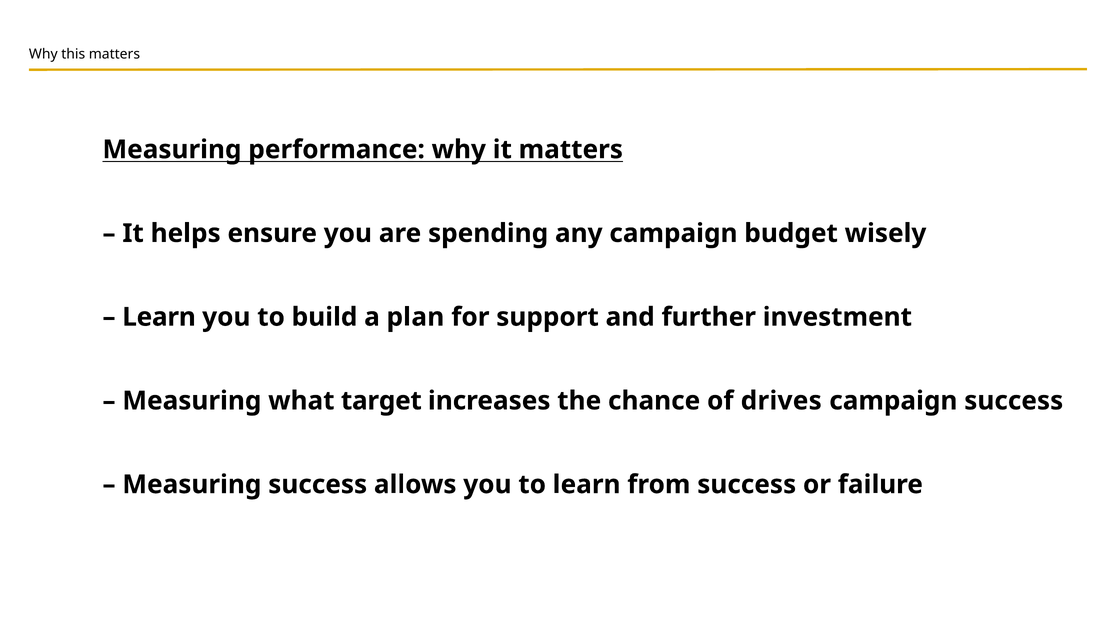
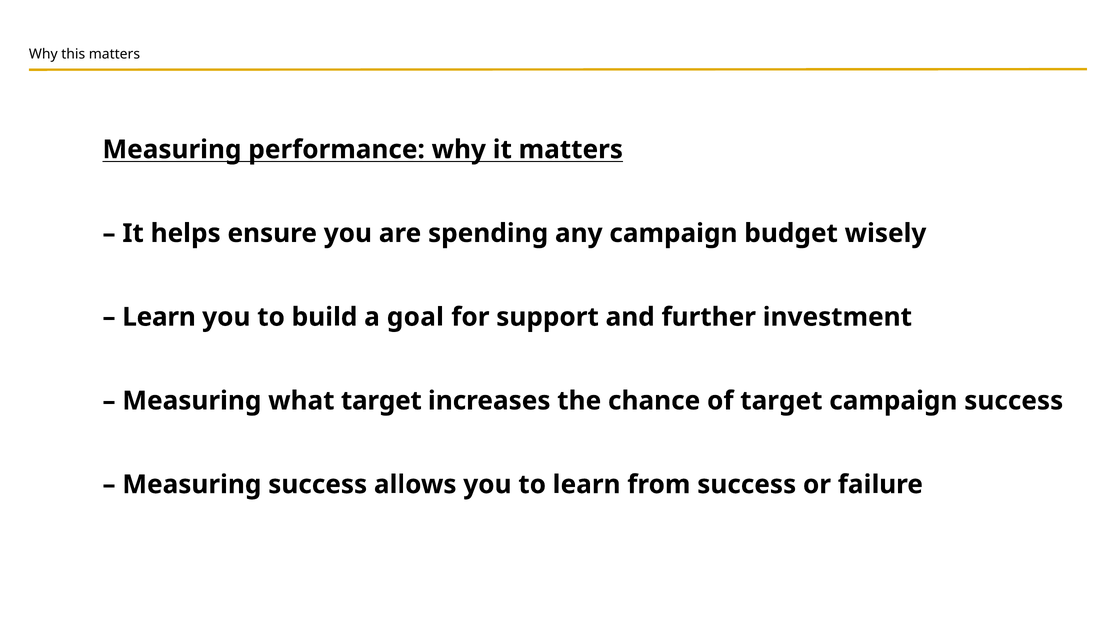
plan: plan -> goal (415, 317)
of drives: drives -> target (781, 401)
